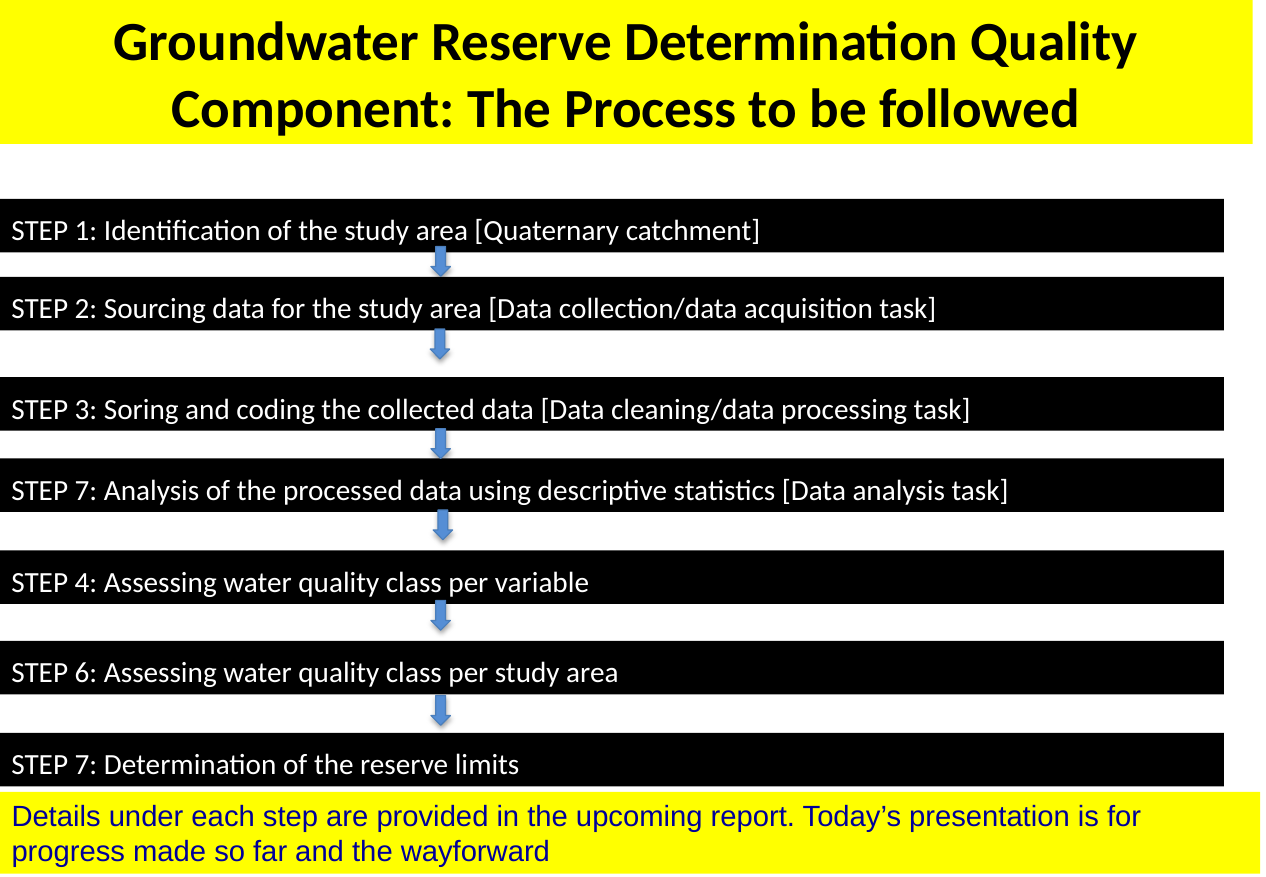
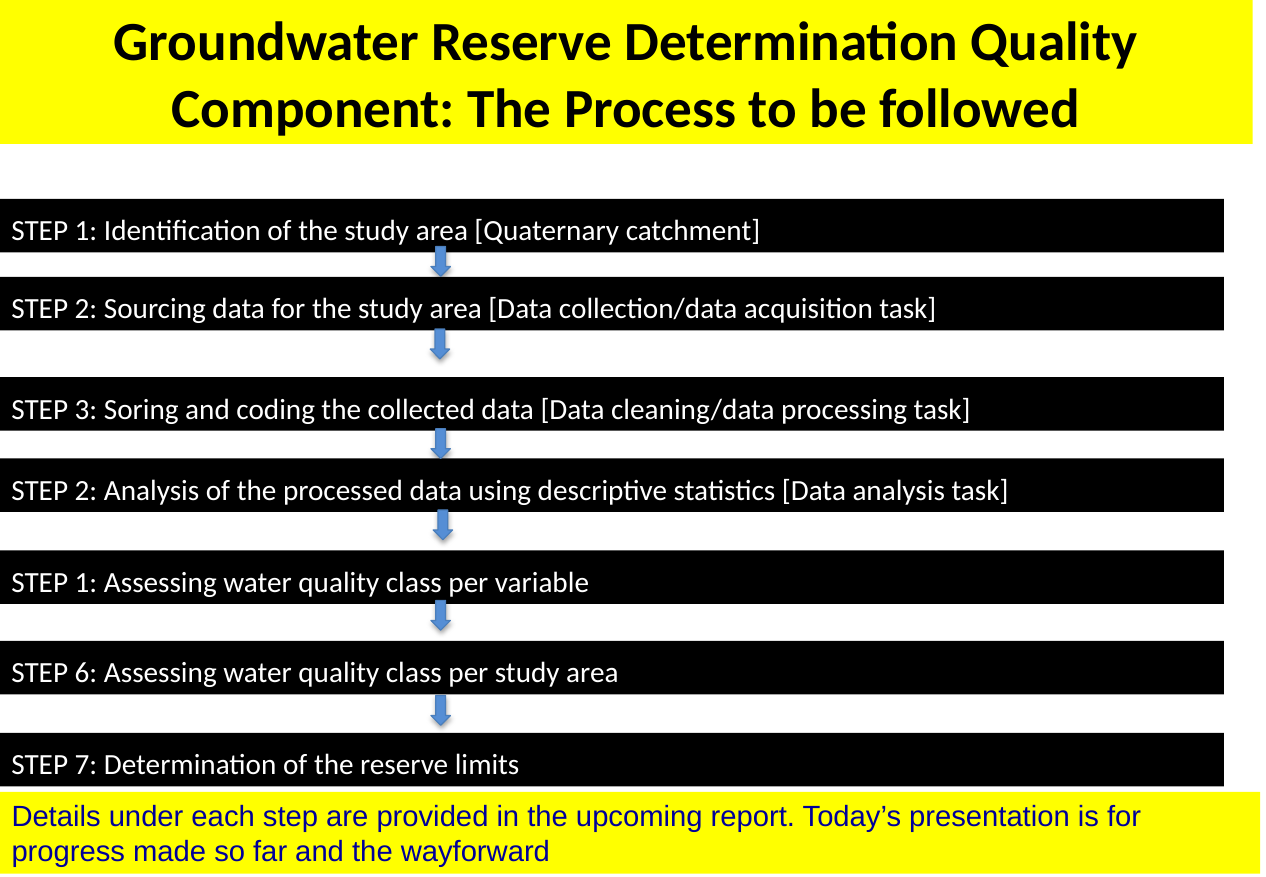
7: 7 -> 2 (86, 490)
4: 4 -> 1 (86, 582)
